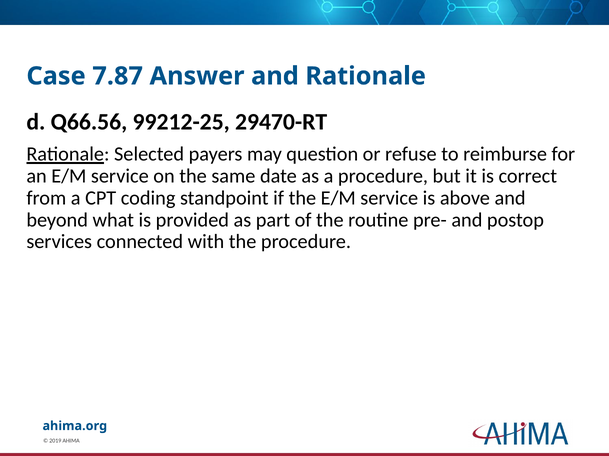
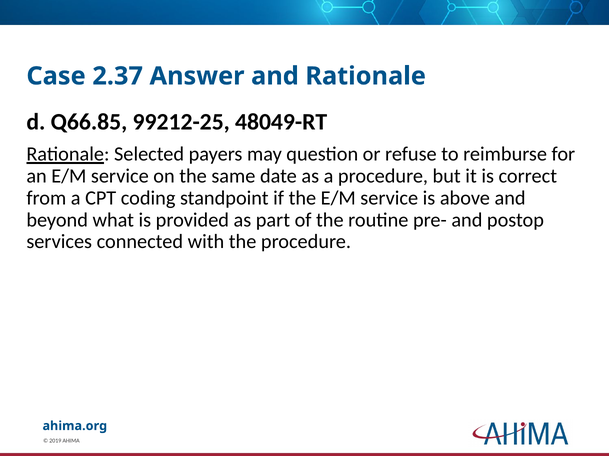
7.87: 7.87 -> 2.37 (118, 76)
Q66.56: Q66.56 -> Q66.85 (89, 122)
29470-RT: 29470-RT -> 48049-RT (281, 122)
